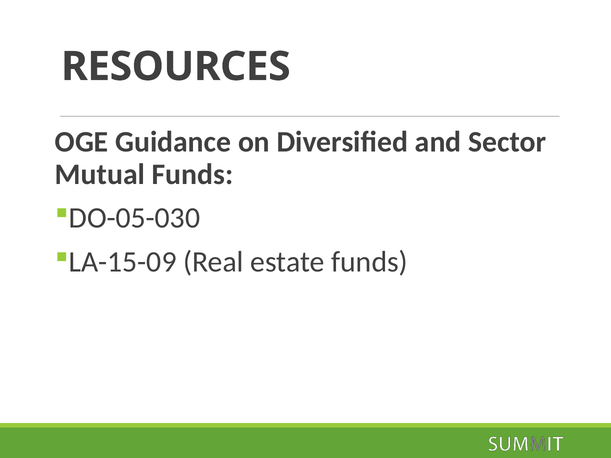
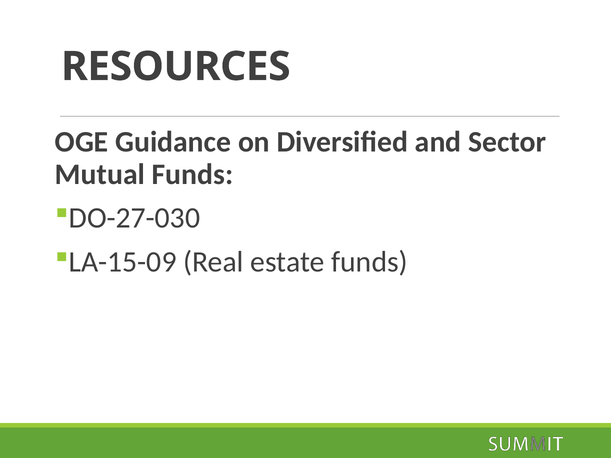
DO-05-030: DO-05-030 -> DO-27-030 (134, 218)
